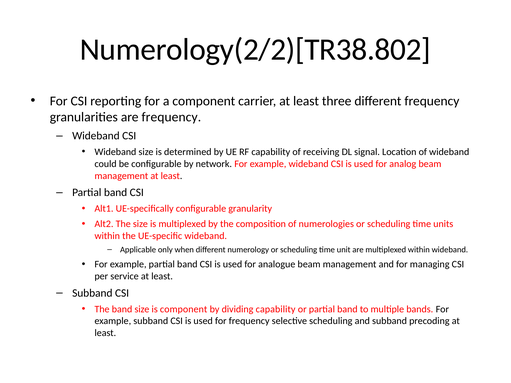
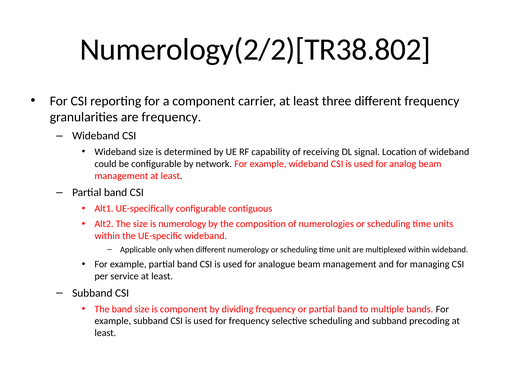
granularity: granularity -> contiguous (250, 209)
is multiplexed: multiplexed -> numerology (182, 224)
dividing capability: capability -> frequency (276, 309)
